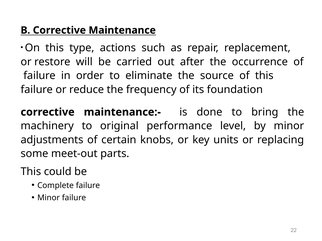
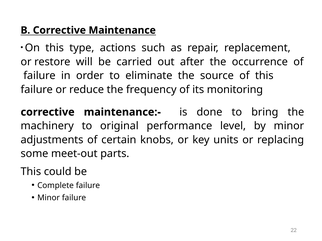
foundation: foundation -> monitoring (235, 90)
